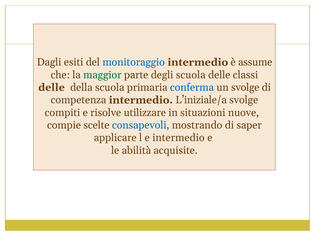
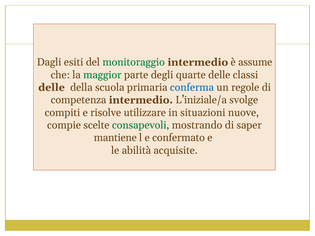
monitoraggio colour: blue -> green (134, 62)
degli scuola: scuola -> quarte (191, 75)
un svolge: svolge -> regole (245, 87)
consapevoli colour: blue -> green (141, 125)
applicare: applicare -> mantiene (115, 138)
e intermedio: intermedio -> confermato (179, 138)
